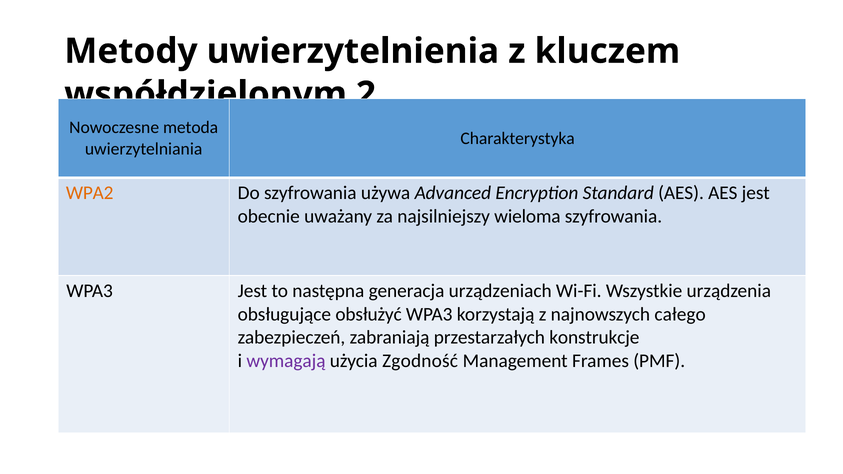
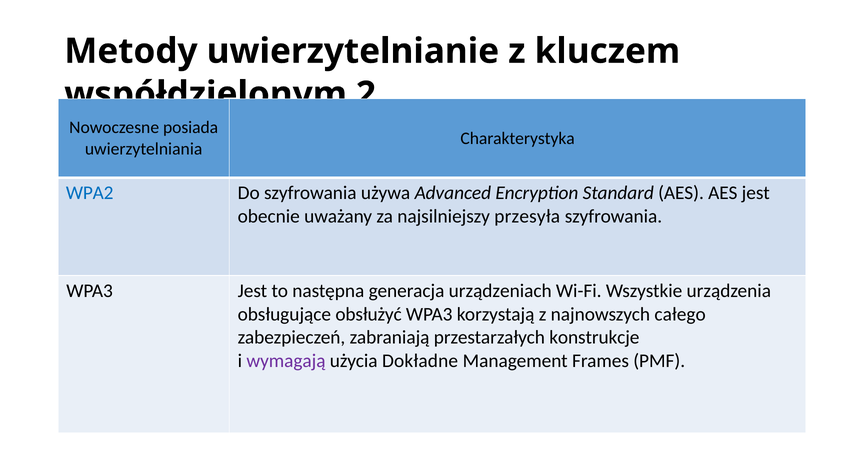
uwierzytelnienia: uwierzytelnienia -> uwierzytelnianie (353, 51)
metoda: metoda -> posiada (191, 128)
WPA2 colour: orange -> blue (90, 193)
wieloma: wieloma -> przesyła (527, 216)
Zgodność: Zgodność -> Dokładne (420, 361)
